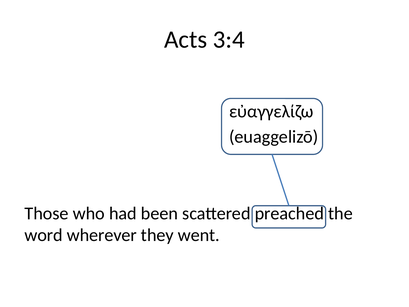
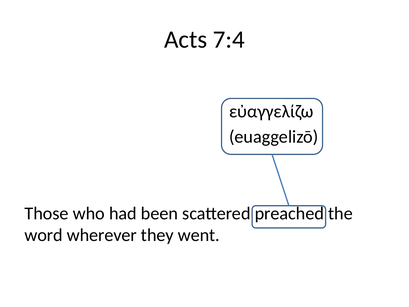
3:4: 3:4 -> 7:4 (229, 40)
